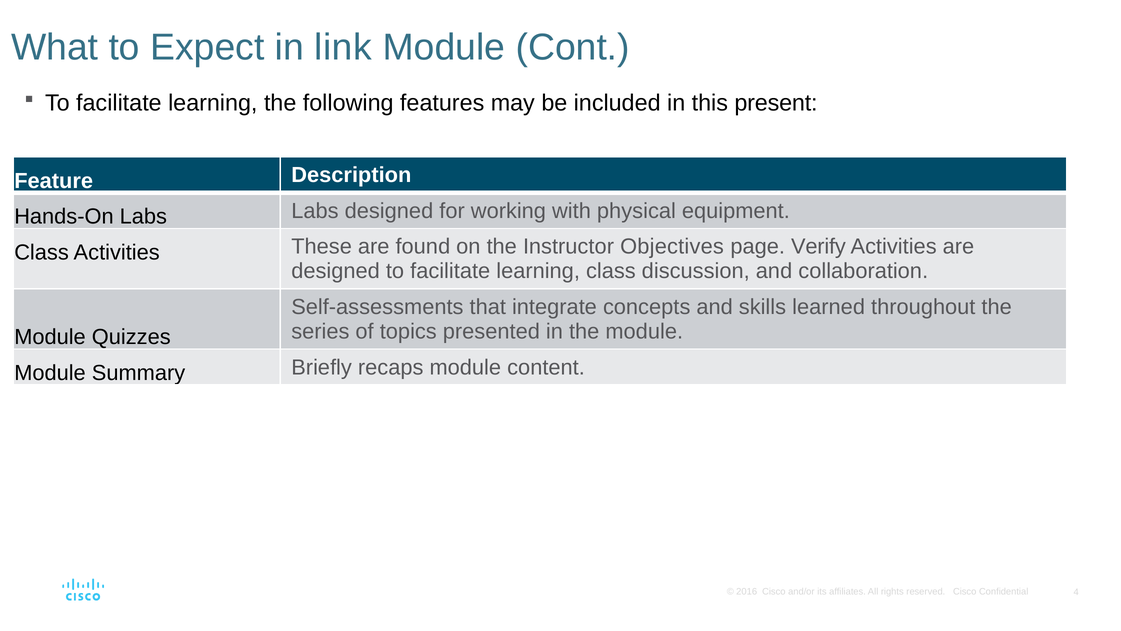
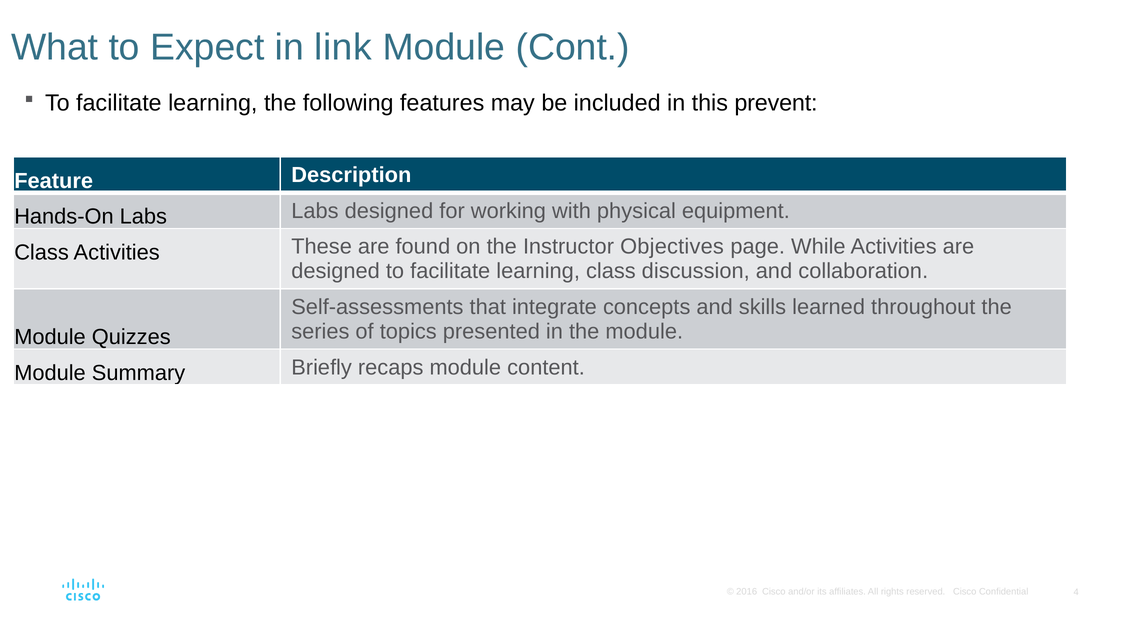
present: present -> prevent (776, 103)
Verify: Verify -> While (818, 247)
